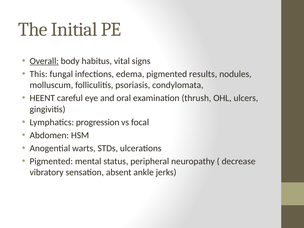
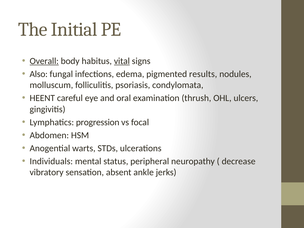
vital underline: none -> present (122, 61)
This: This -> Also (39, 74)
Pigmented: Pigmented -> Individuals (51, 161)
